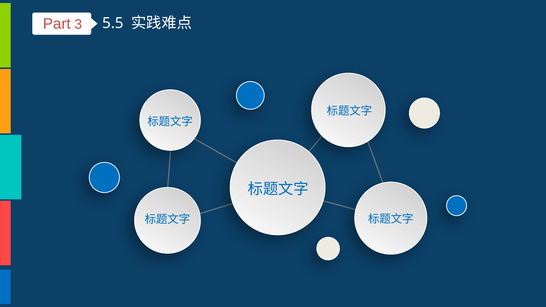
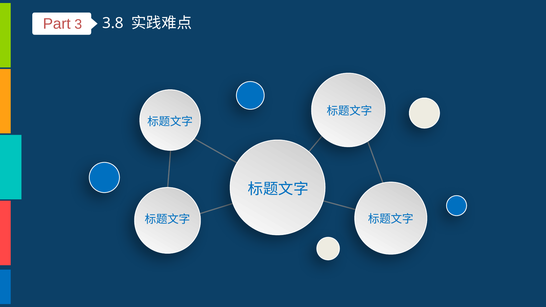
5.5: 5.5 -> 3.8 (113, 23)
